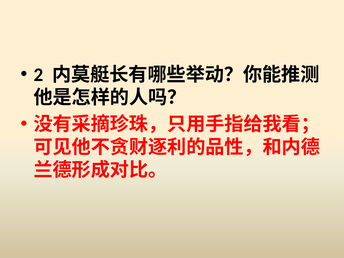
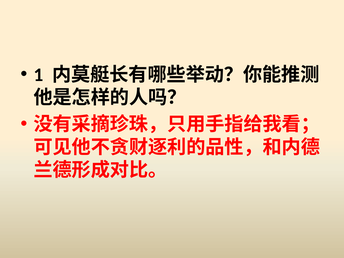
2: 2 -> 1 (38, 75)
